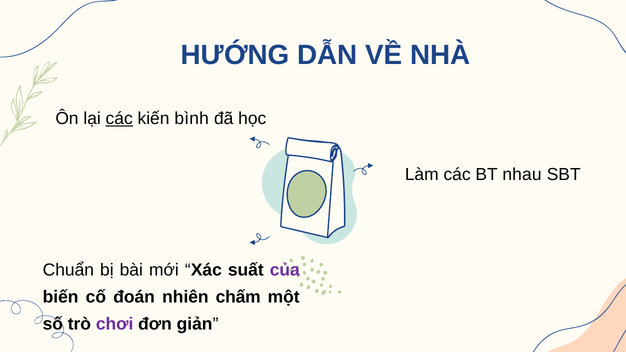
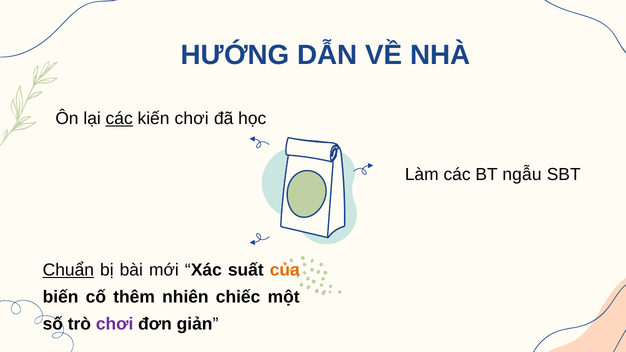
kiến bình: bình -> chơi (192, 119)
nhau: nhau -> ngẫu (522, 175)
Chuẩn underline: none -> present (68, 270)
của colour: purple -> orange (285, 270)
đoán: đoán -> thêm (134, 297)
chấm: chấm -> chiếc (238, 297)
